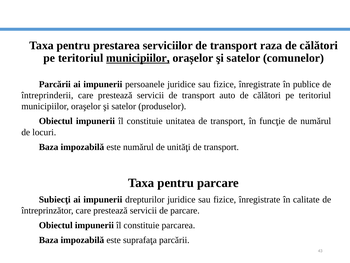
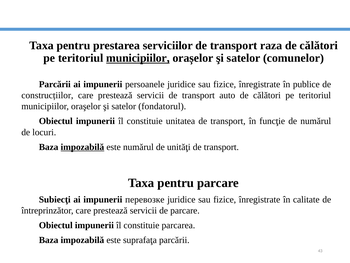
întreprinderii: întreprinderii -> construcțiilor (47, 95)
produselor: produselor -> fondatorul (162, 106)
impozabilă underline: none -> present (82, 147)
drepturilor: drepturilor -> перевозке (145, 199)
